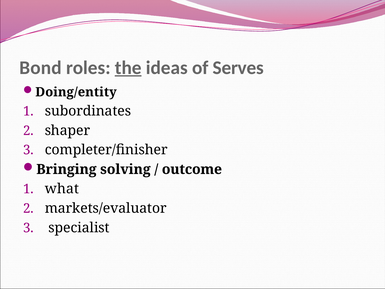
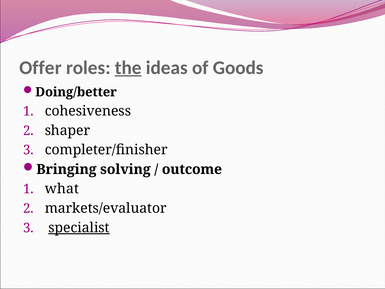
Bond: Bond -> Offer (40, 68)
Serves: Serves -> Goods (238, 68)
Doing/entity: Doing/entity -> Doing/better (76, 92)
subordinates: subordinates -> cohesiveness (88, 111)
specialist underline: none -> present (79, 228)
